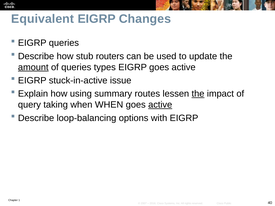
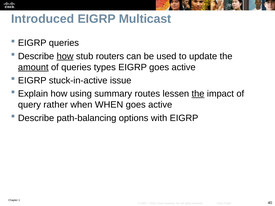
Equivalent: Equivalent -> Introduced (43, 19)
Changes: Changes -> Multicast (145, 19)
how underline: none -> present (65, 56)
taking: taking -> rather (56, 105)
active underline: present -> none (160, 105)
loop-balancing: loop-balancing -> path-balancing (86, 118)
